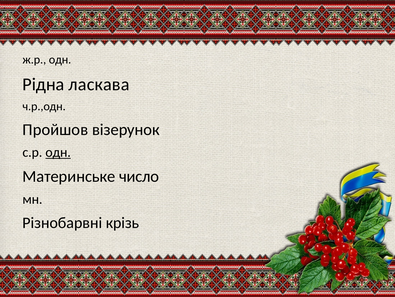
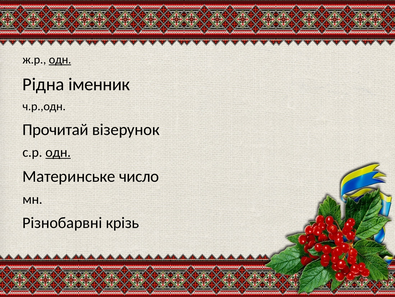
одн underline: none -> present (60, 59)
ласкава: ласкава -> іменник (99, 84)
Пройшов: Пройшов -> Прочитай (55, 129)
